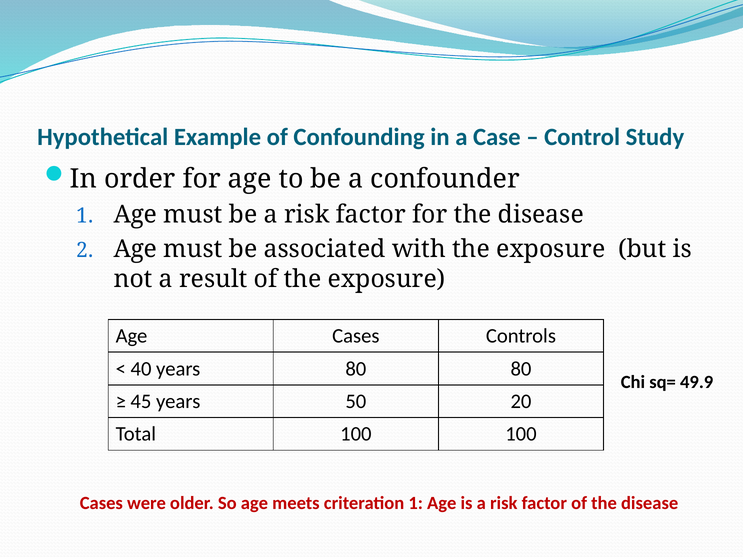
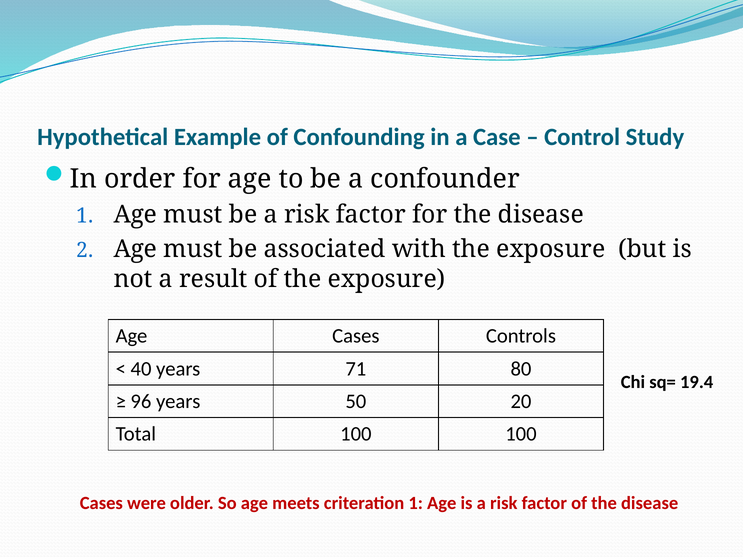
years 80: 80 -> 71 (356, 369)
49.9: 49.9 -> 19.4 (697, 382)
45: 45 -> 96 (141, 402)
